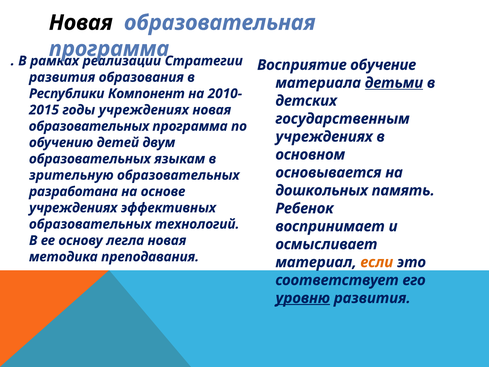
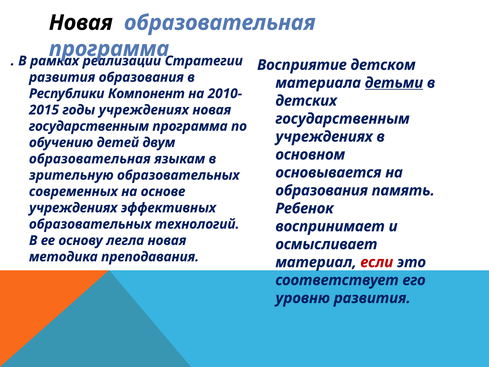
обучение: обучение -> детском (383, 65)
образовательных: образовательных -> государственным (89, 126)
образовательных: образовательных -> образовательная (90, 159)
дошкольных: дошкольных -> образования (322, 190)
разработана: разработана -> современных (73, 191)
если colour: orange -> red (377, 262)
уровню underline: present -> none (303, 298)
